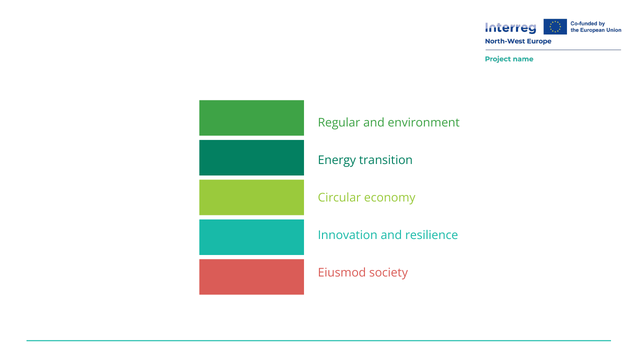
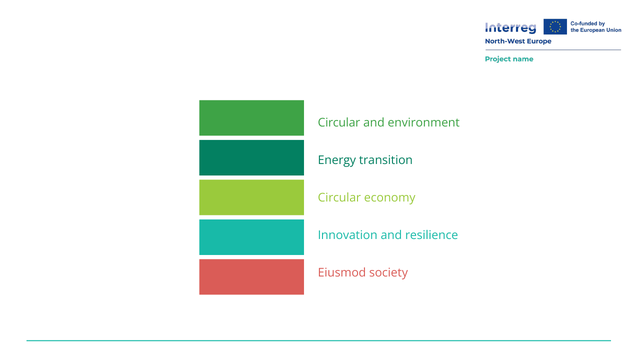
Regular: Regular -> Circular (339, 123)
